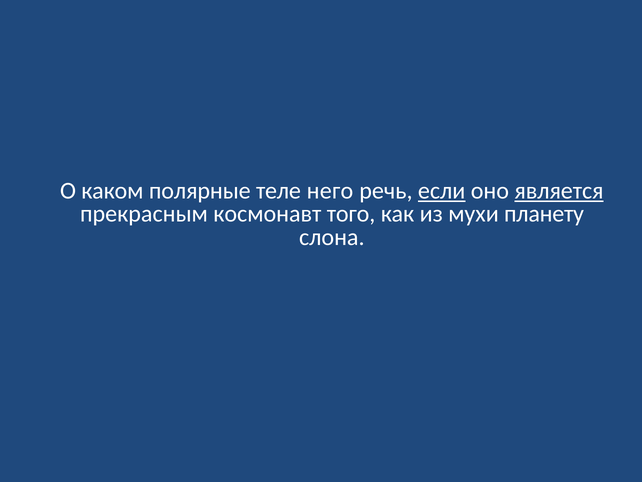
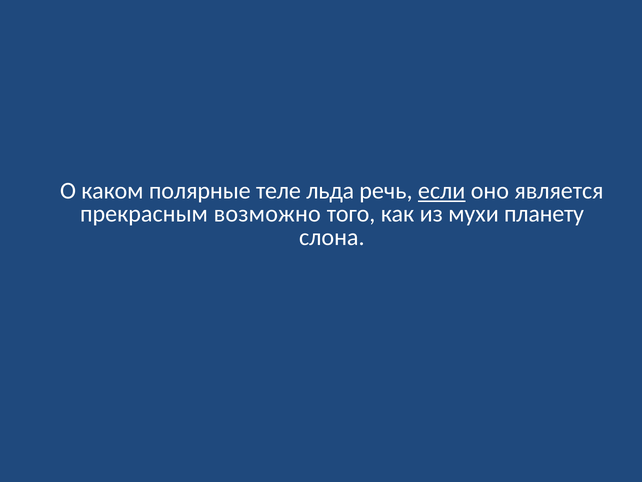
него: него -> льда (330, 191)
является underline: present -> none (559, 191)
космонавт: космонавт -> возможно (267, 214)
